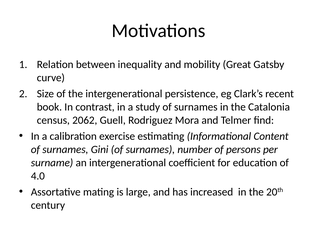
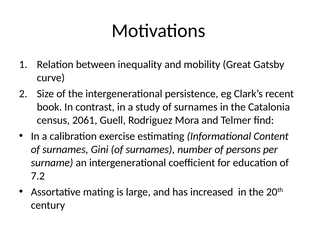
2062: 2062 -> 2061 (85, 120)
4.0: 4.0 -> 7.2 (38, 176)
